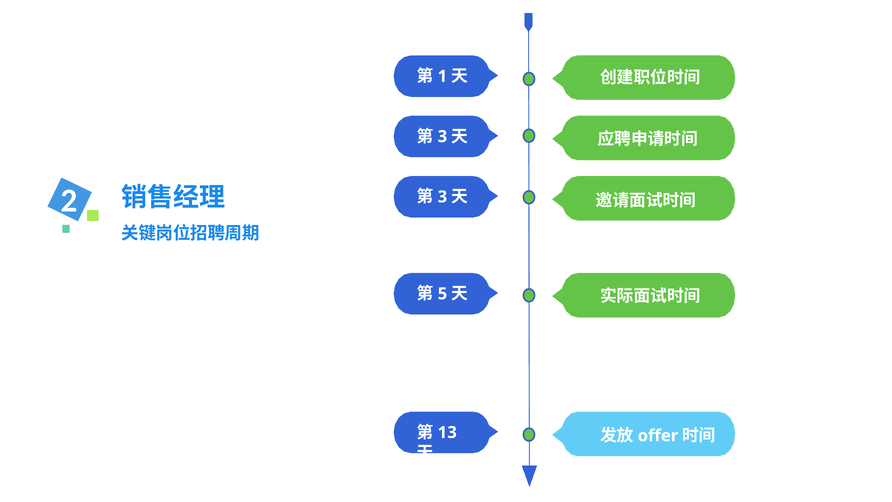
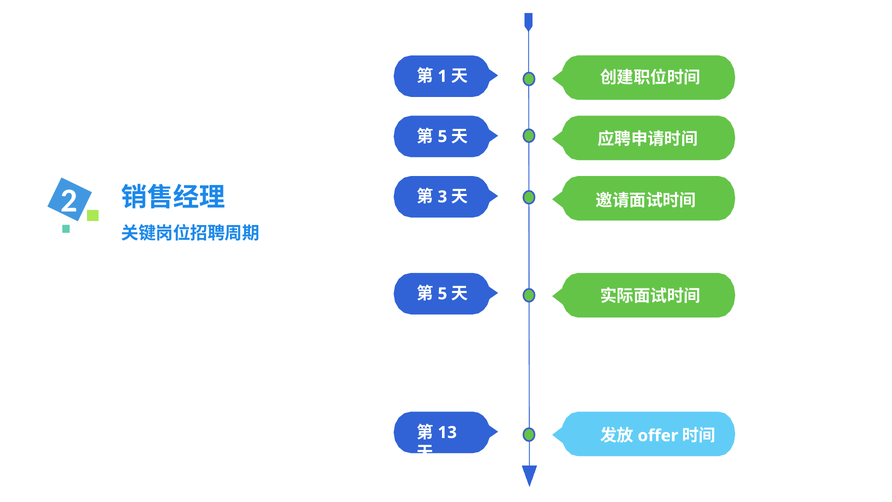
3: 3 -> 5 (442, 136)
